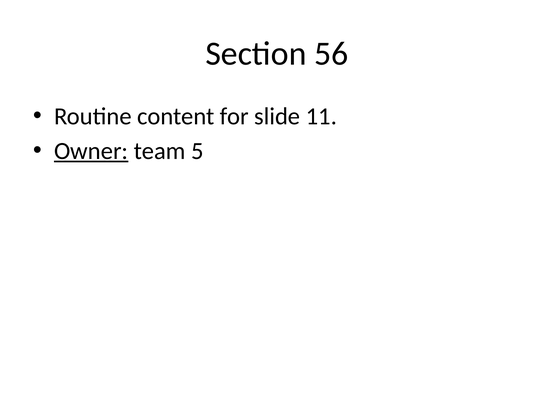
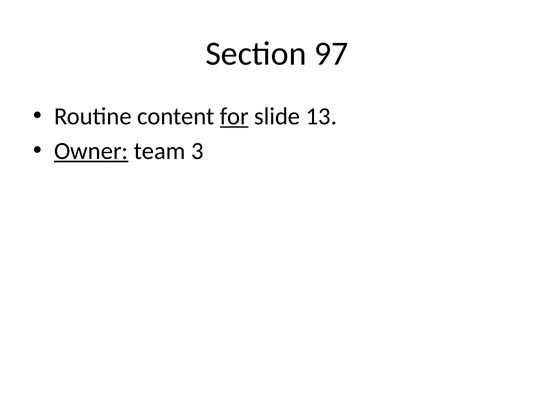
56: 56 -> 97 (331, 54)
for underline: none -> present (234, 116)
11: 11 -> 13 (321, 116)
5: 5 -> 3 (197, 151)
